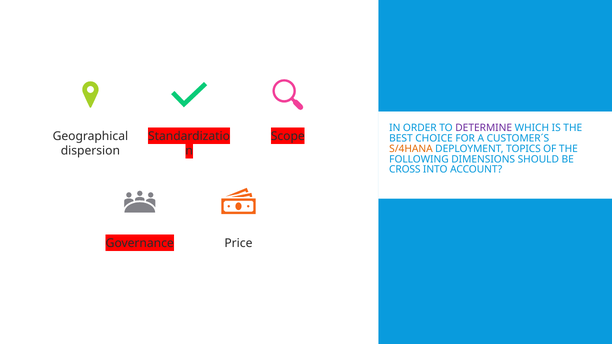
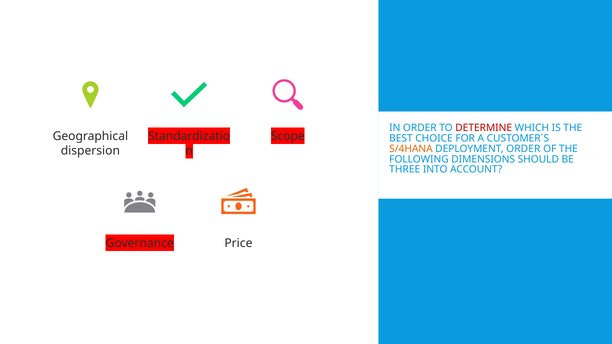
DETERMINE colour: purple -> red (484, 128)
DEPLOYMENT TOPICS: TOPICS -> ORDER (523, 149)
CROSS: CROSS -> THREE (405, 170)
